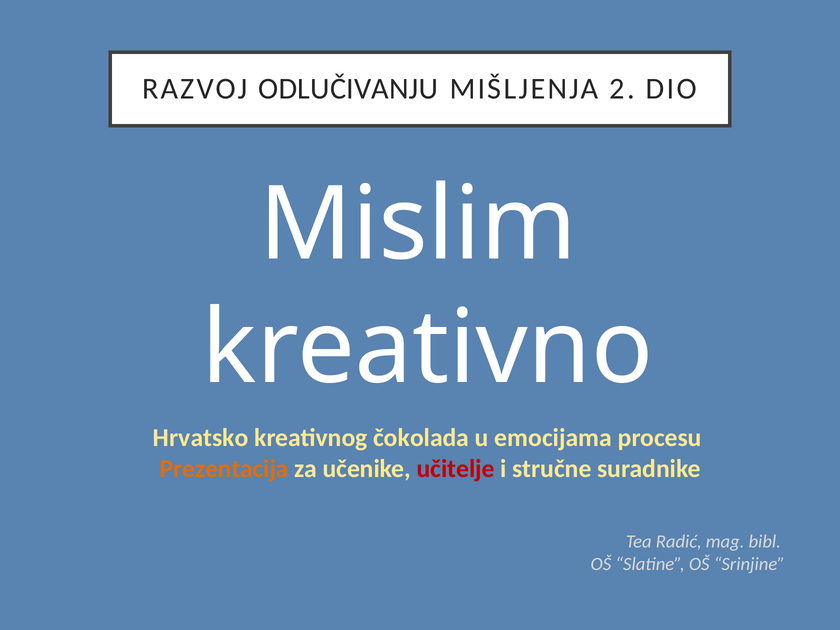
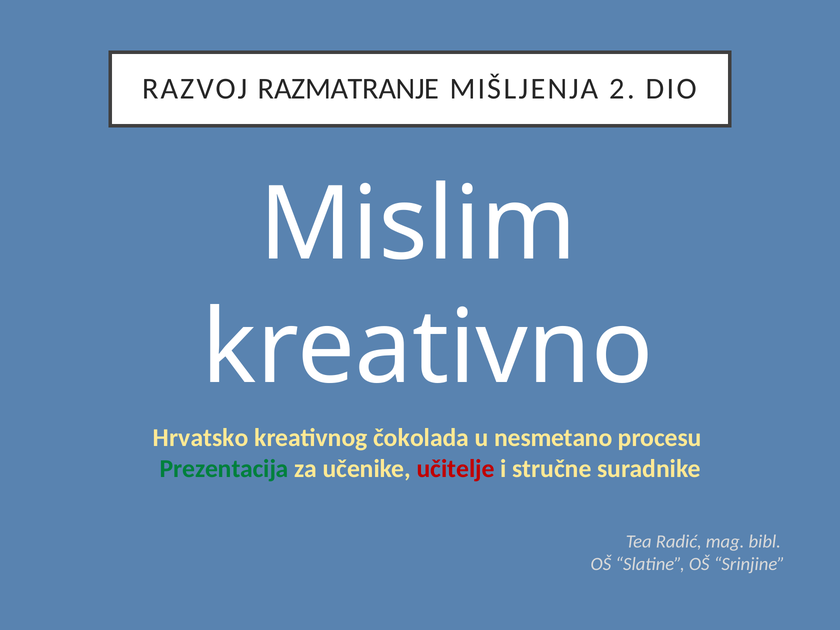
ODLUČIVANJU: ODLUČIVANJU -> RAZMATRANJE (349, 89)
emocijama: emocijama -> nesmetano (553, 438)
Prezentacija colour: orange -> green (224, 469)
